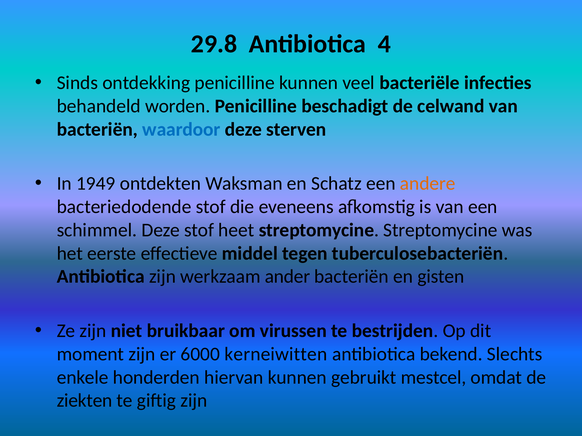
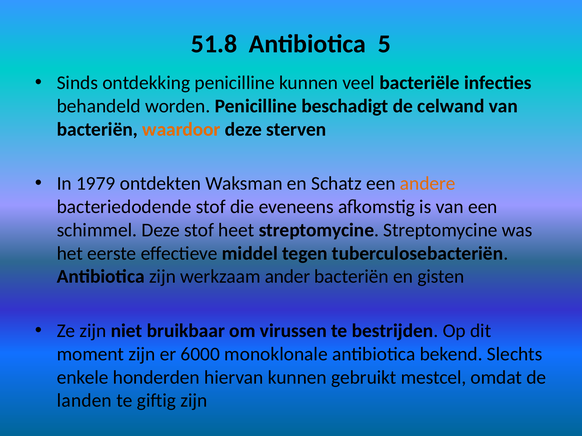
29.8: 29.8 -> 51.8 (214, 44)
4: 4 -> 5 (384, 44)
waardoor colour: blue -> orange (181, 129)
1949: 1949 -> 1979 (96, 184)
kerneiwitten: kerneiwitten -> monoklonale (276, 354)
ziekten: ziekten -> landen (84, 401)
